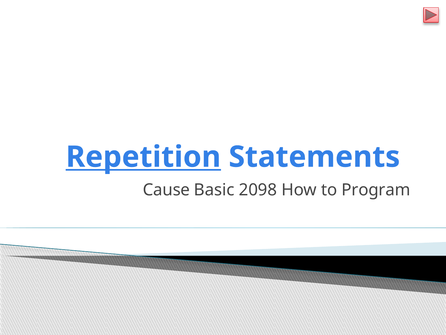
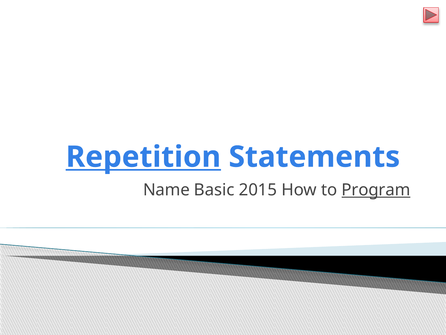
Cause: Cause -> Name (166, 190)
2098: 2098 -> 2015 (258, 190)
Program underline: none -> present (376, 190)
